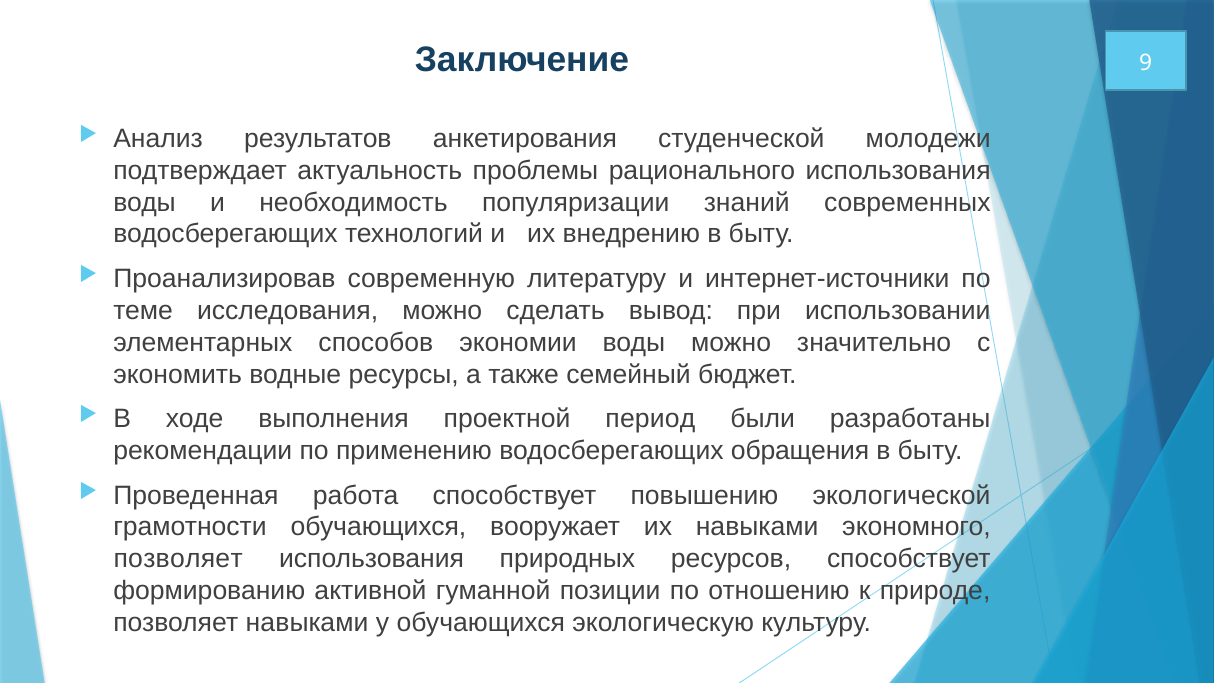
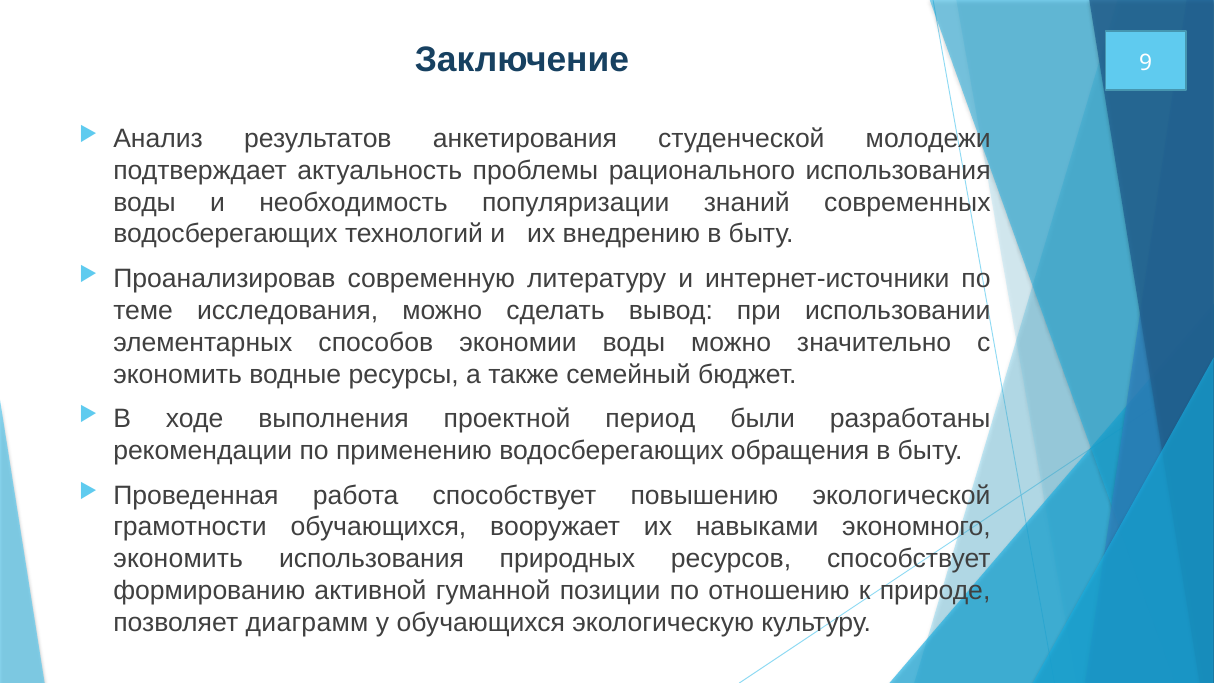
позволяет: позволяет -> экономить (178, 559)
позволяет навыками: навыками -> диаграмм (307, 623)
